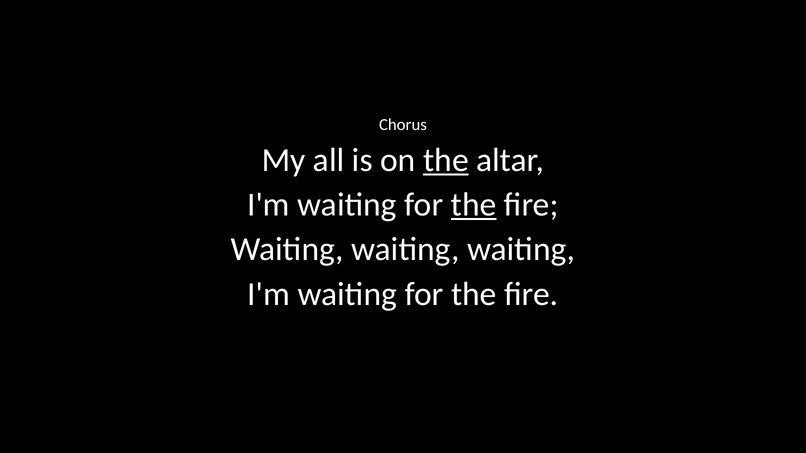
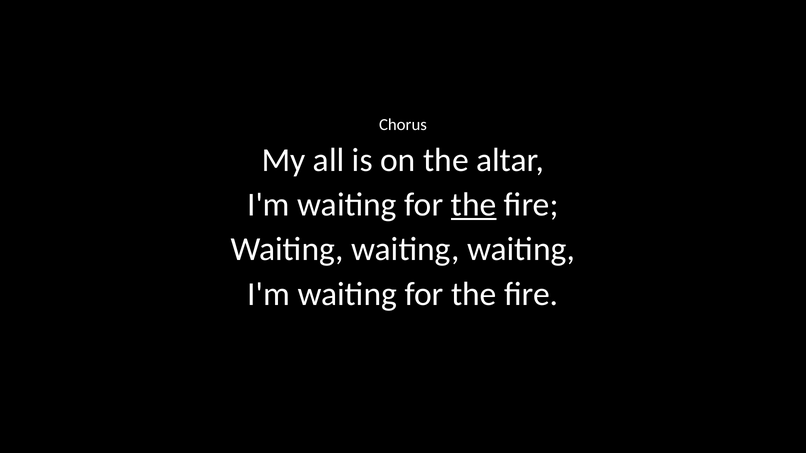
the underline: present -> none (446, 160)
